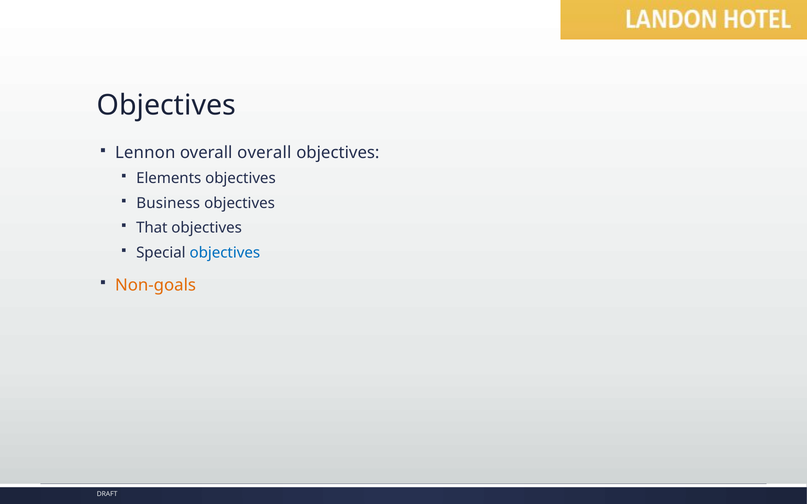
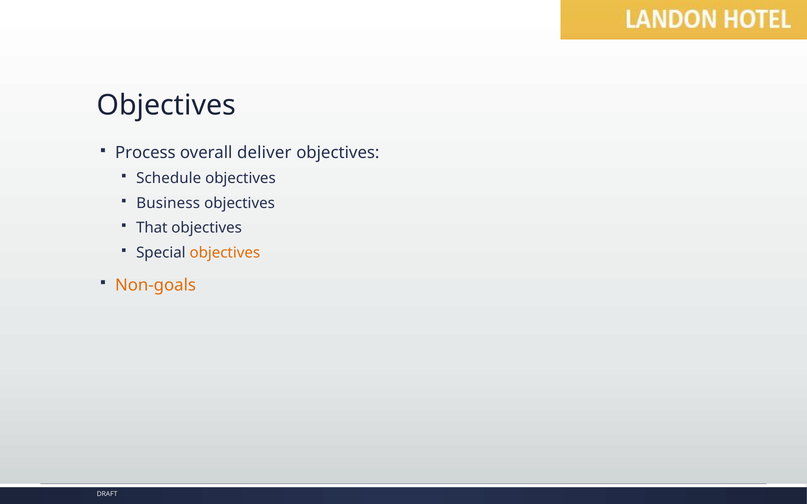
Lennon: Lennon -> Process (145, 153)
overall overall: overall -> deliver (264, 153)
Elements: Elements -> Schedule (169, 179)
objectives colour: blue -> orange (225, 253)
